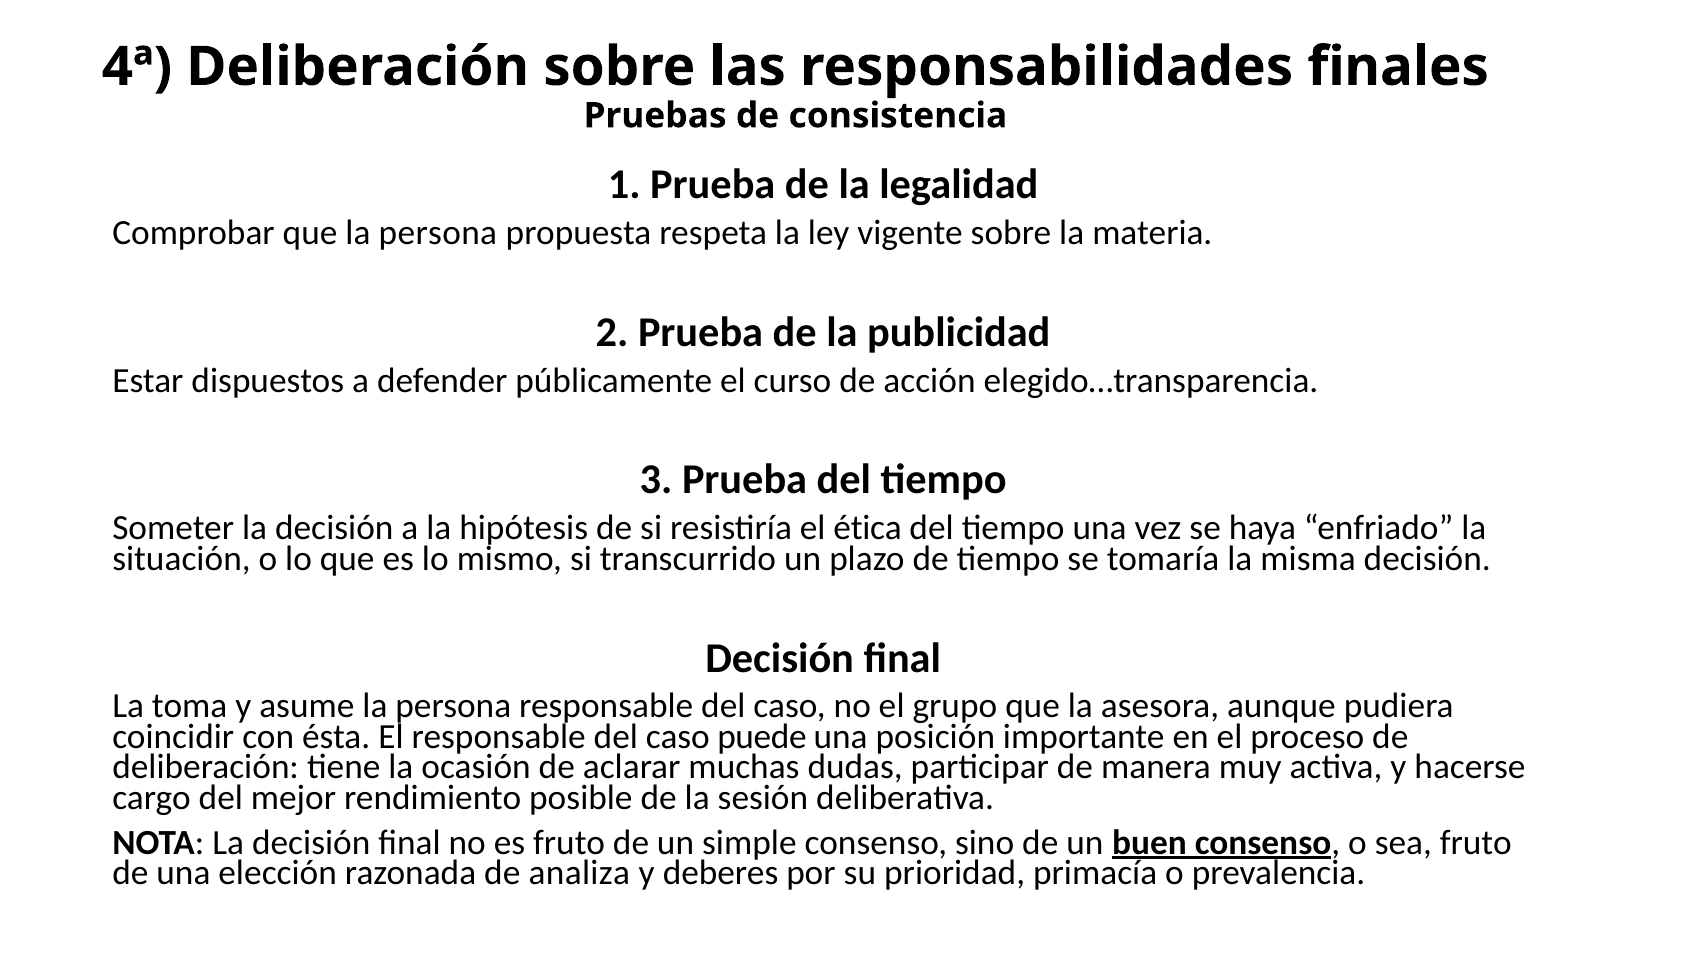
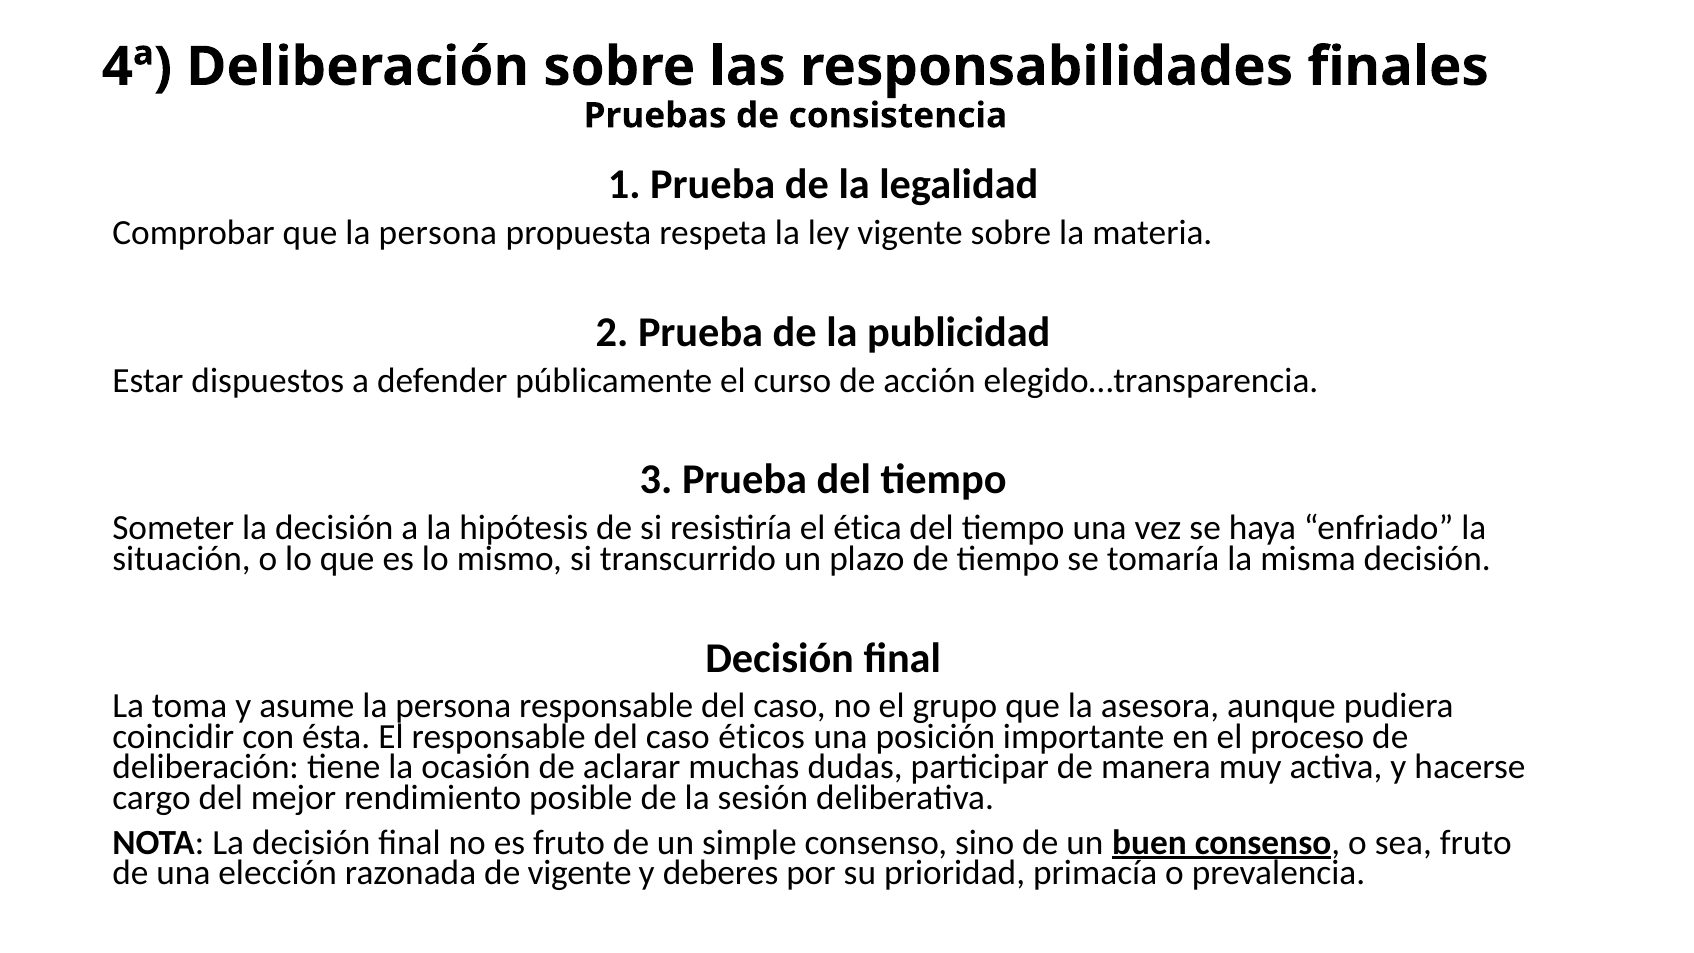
puede: puede -> éticos (762, 737)
de analiza: analiza -> vigente (580, 873)
